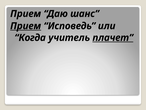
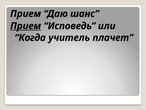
плачет underline: present -> none (113, 38)
